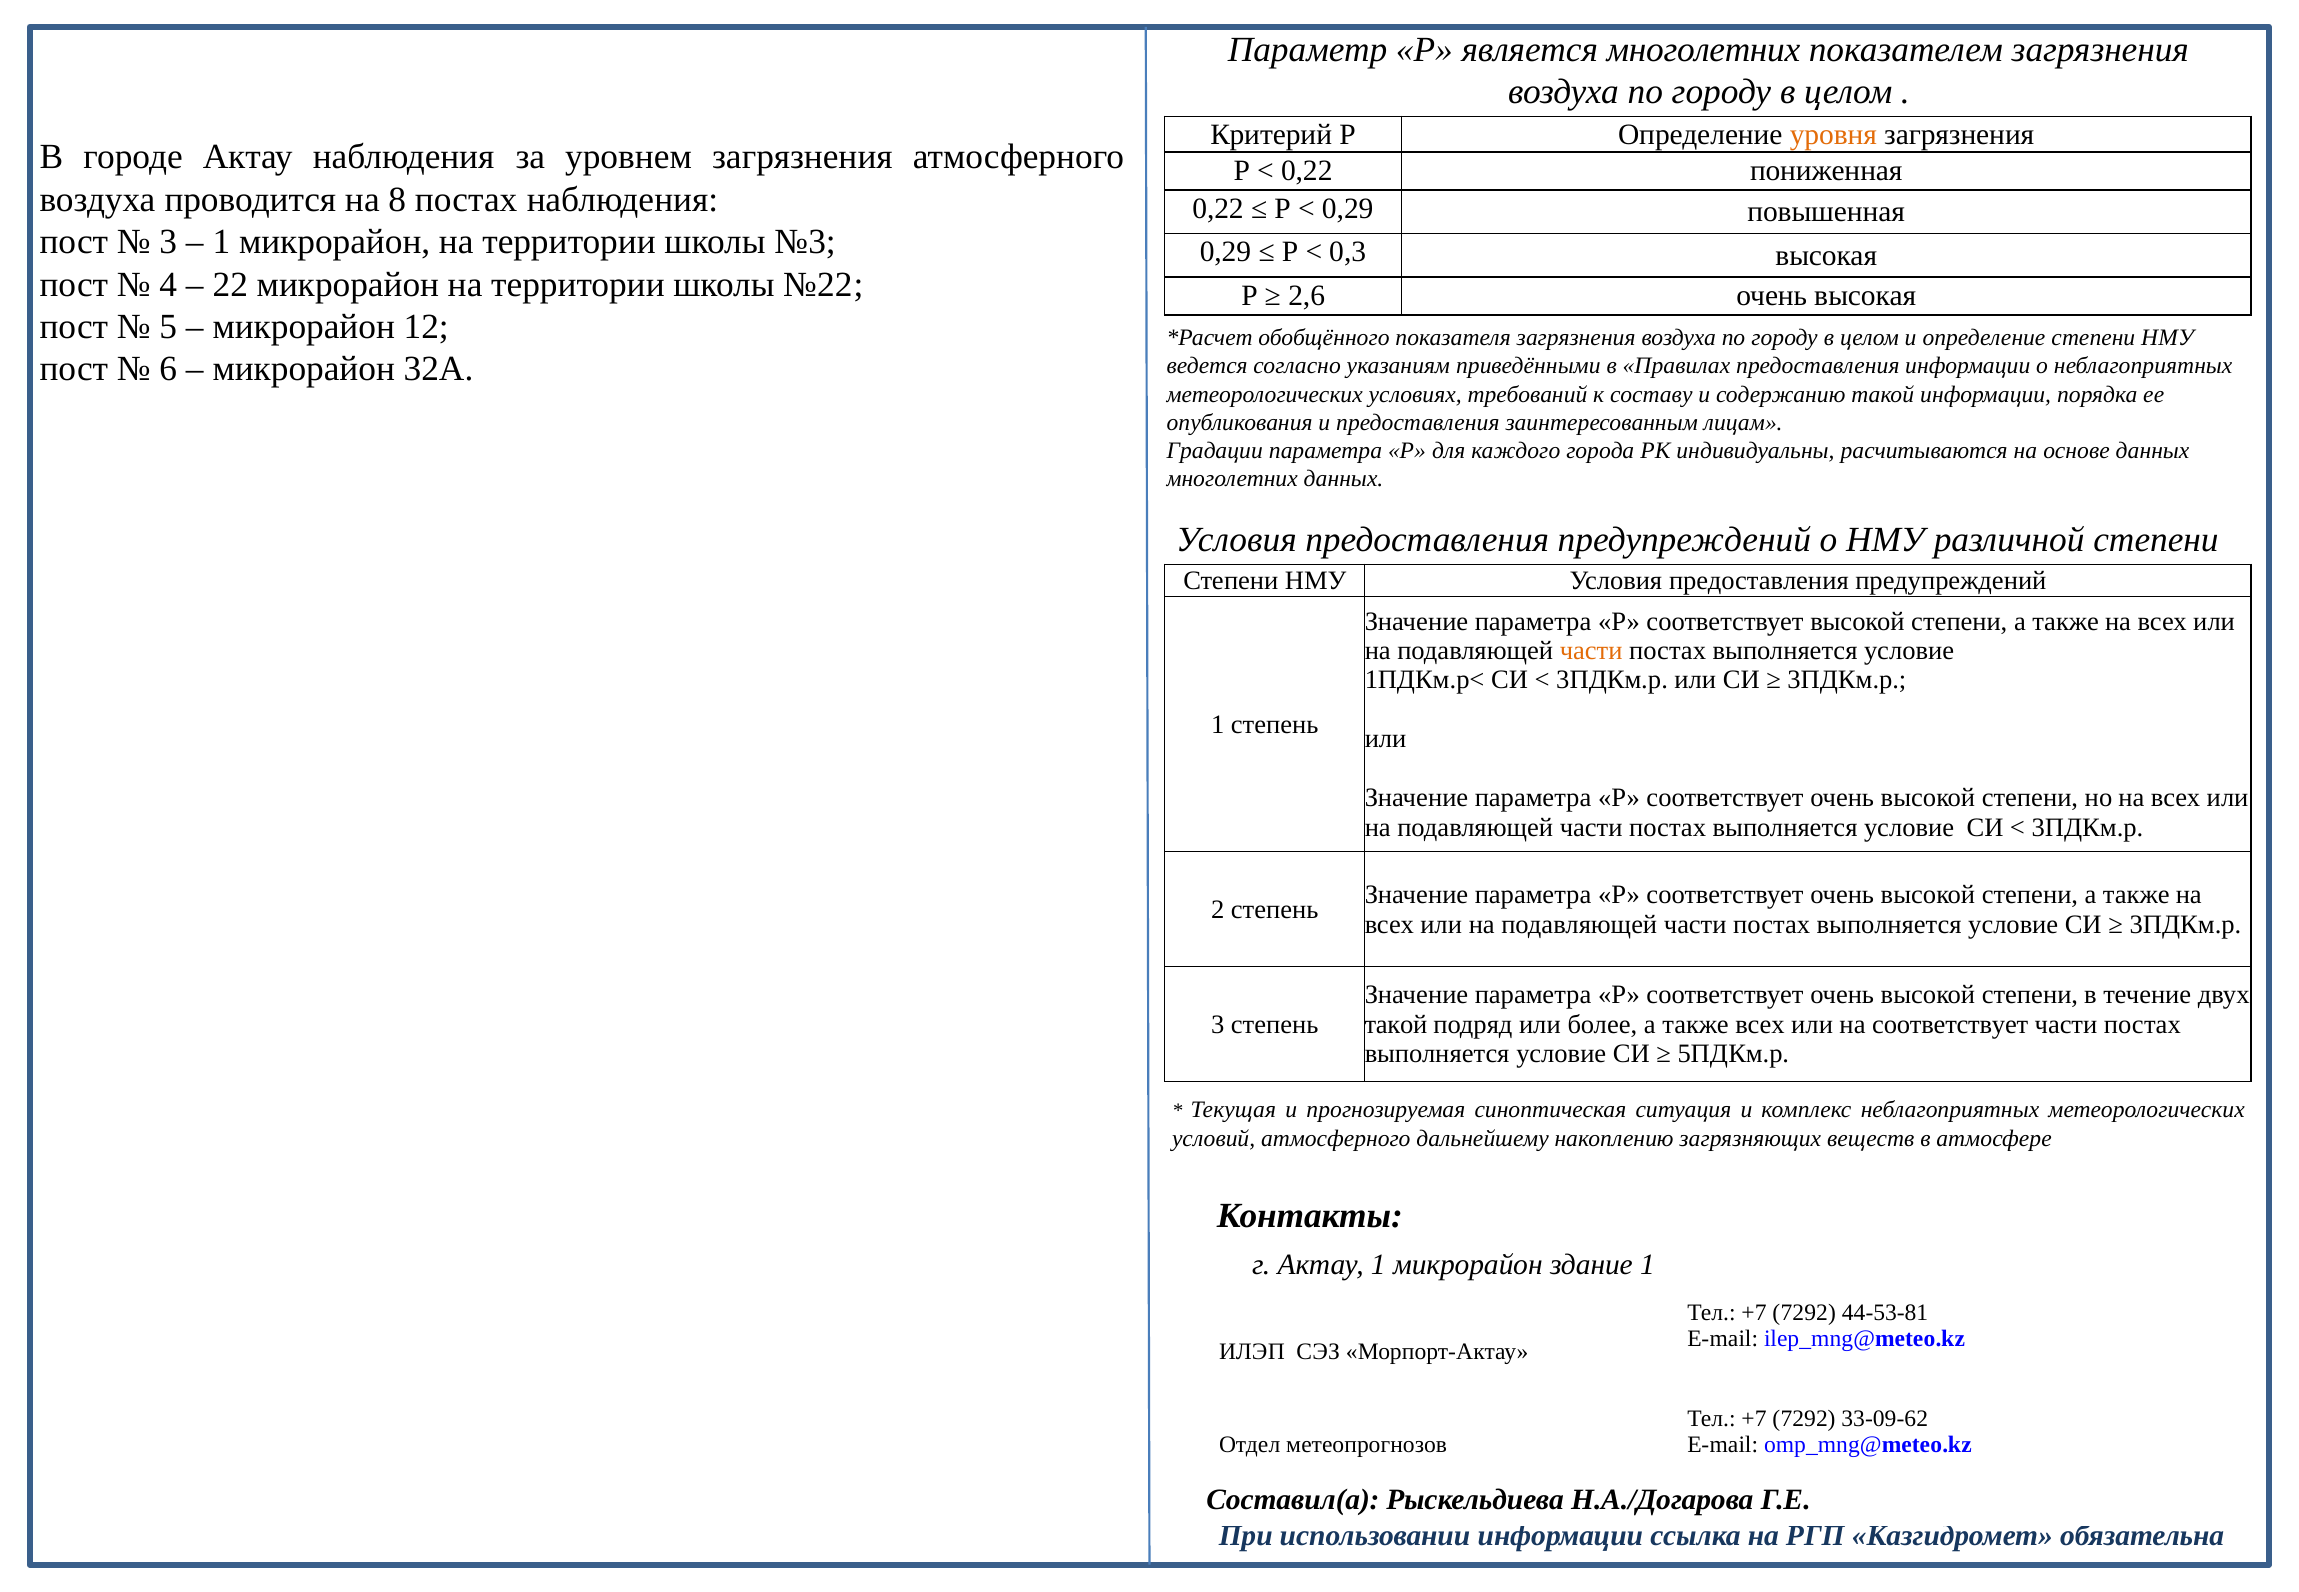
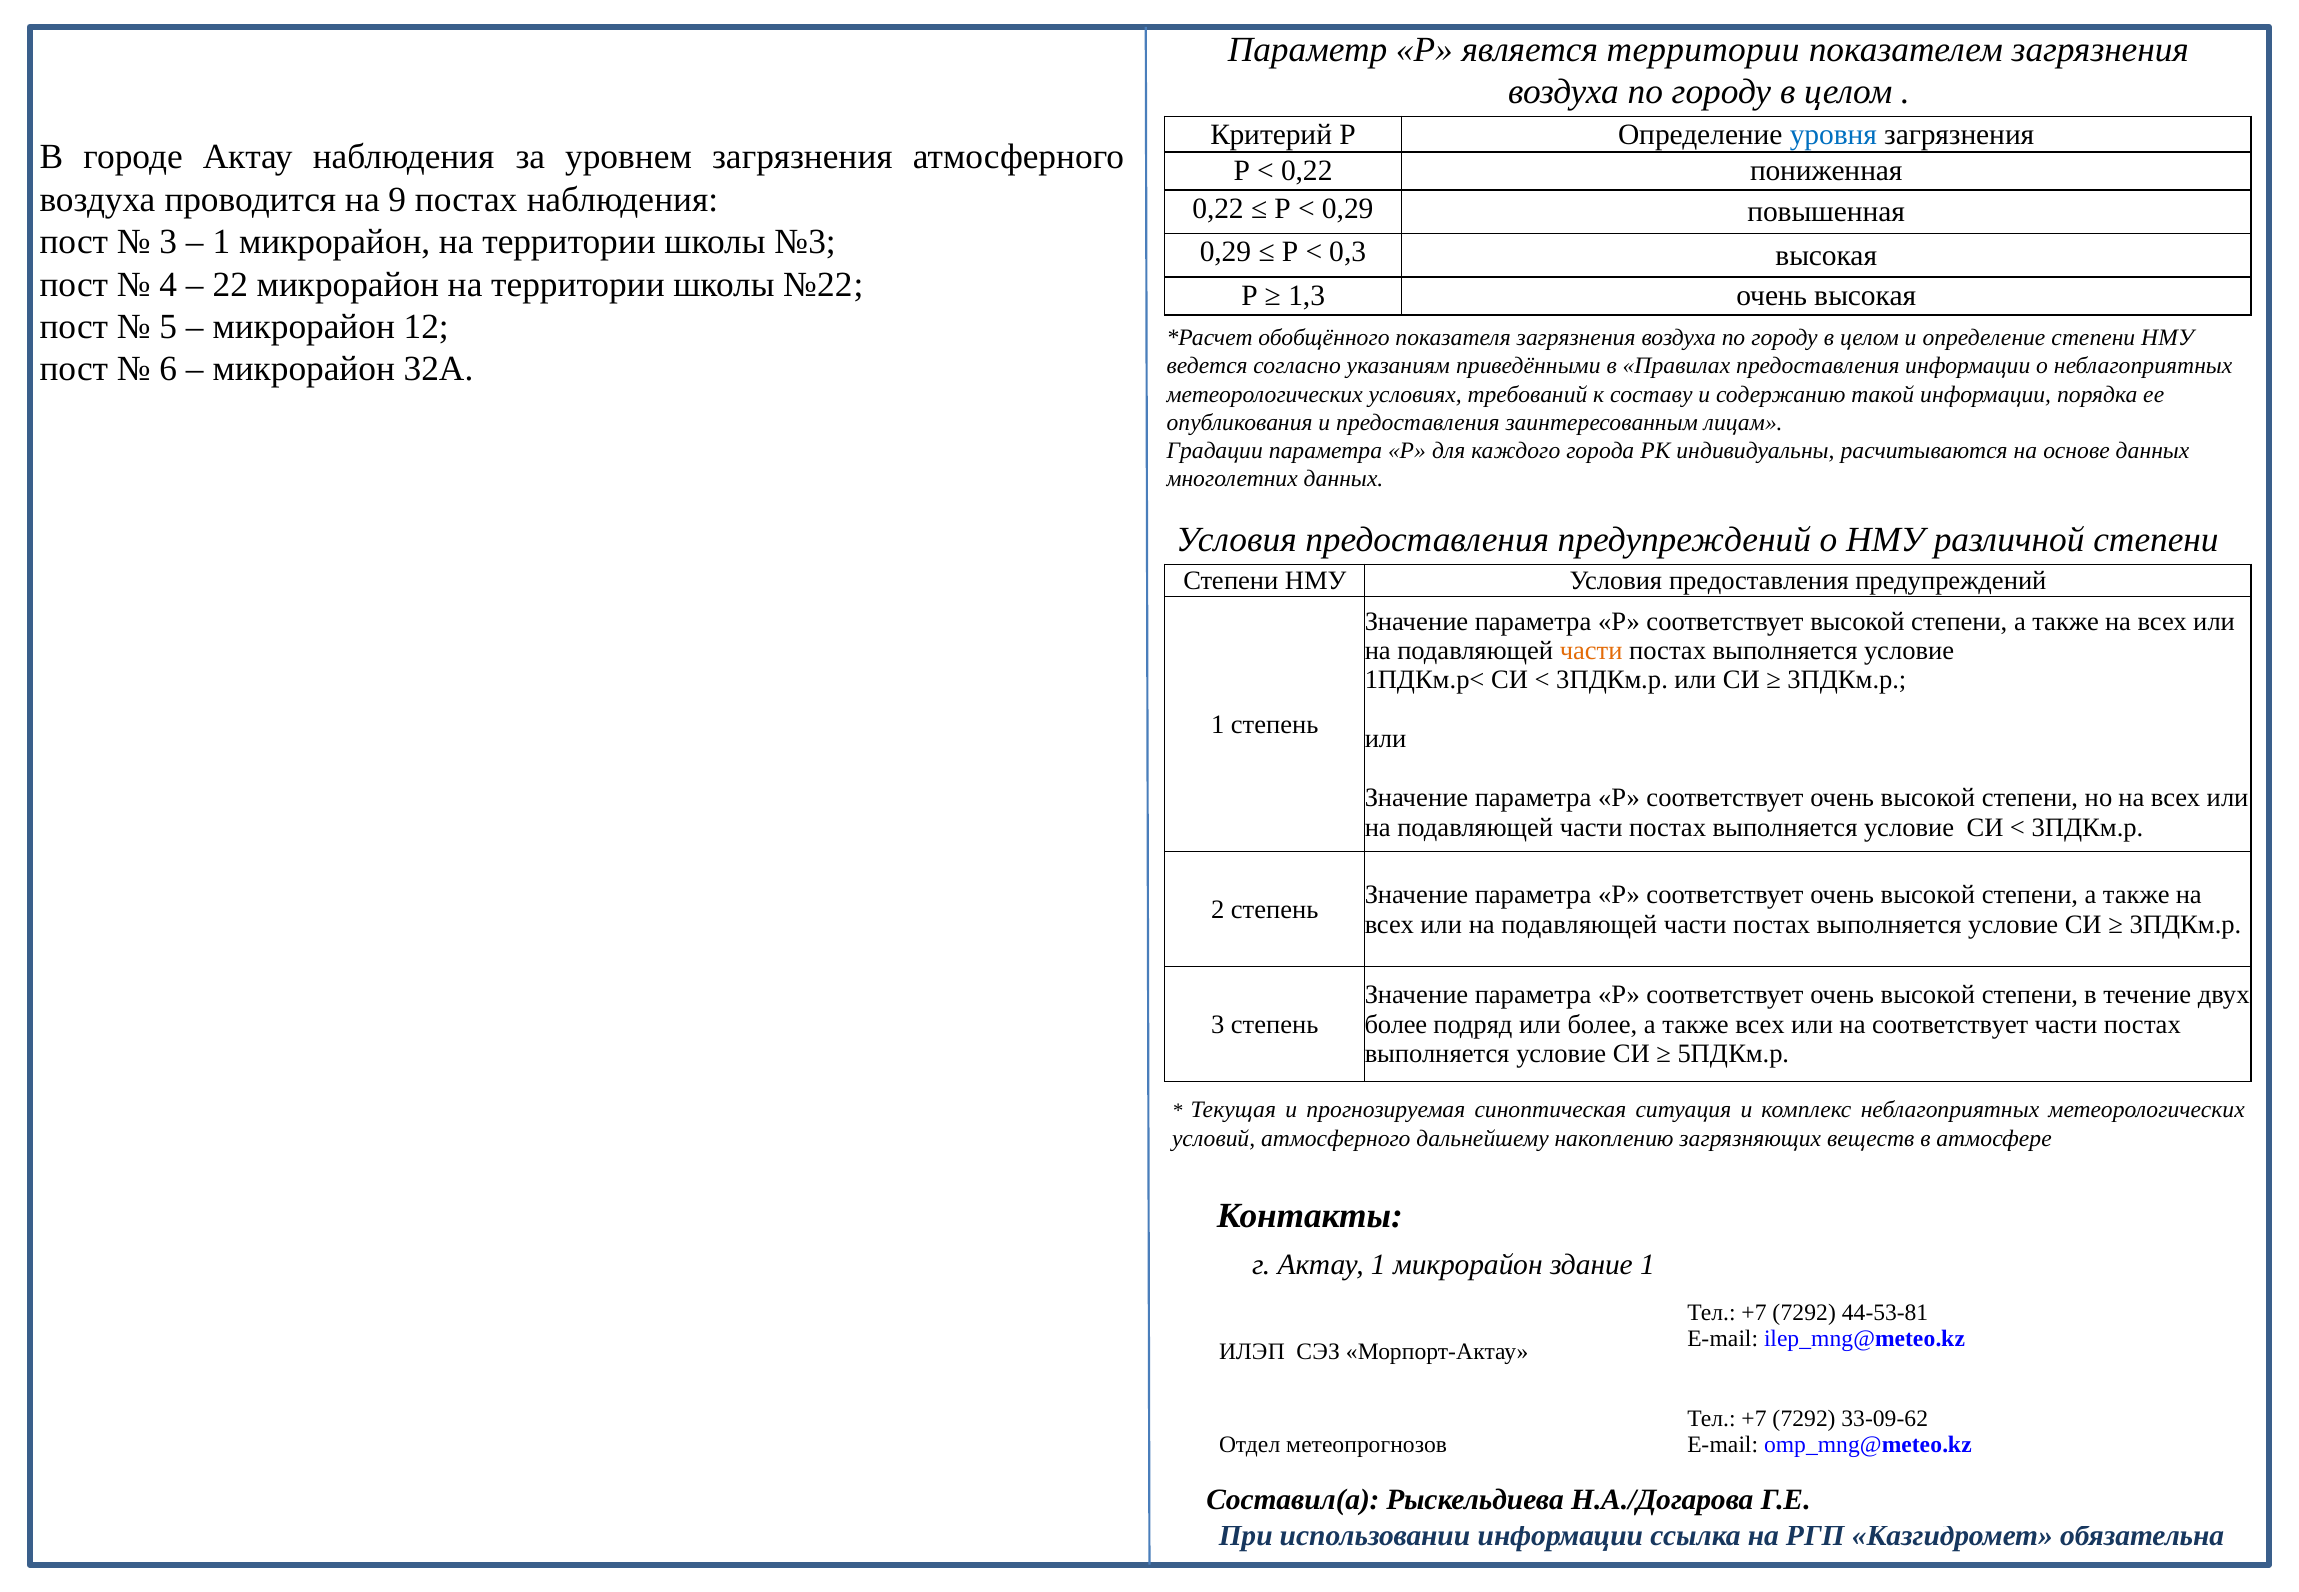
является многолетних: многолетних -> территории (1703, 50)
уровня colour: orange -> blue (1833, 134)
8: 8 -> 9 (397, 199)
2,6: 2,6 -> 1,3 (1307, 296)
такой: такой -> более (1396, 1024)
